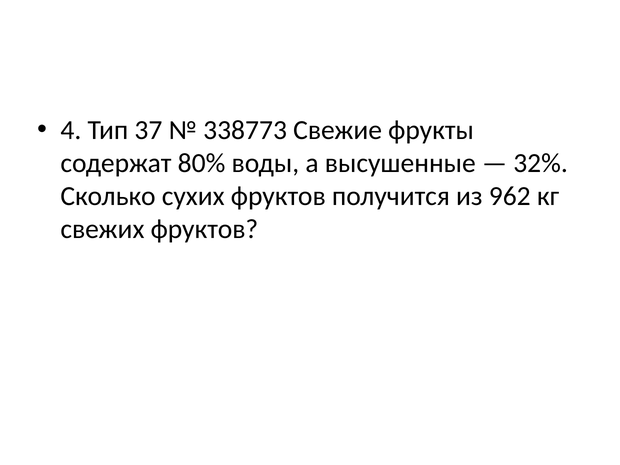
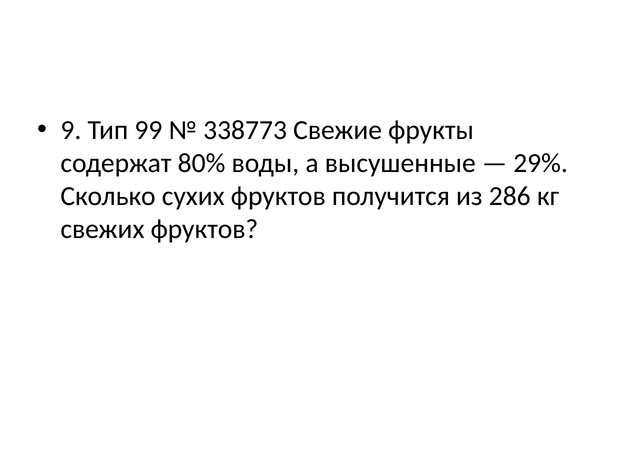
4: 4 -> 9 (71, 130)
37: 37 -> 99 (148, 130)
32%: 32% -> 29% (541, 163)
962: 962 -> 286 (510, 196)
